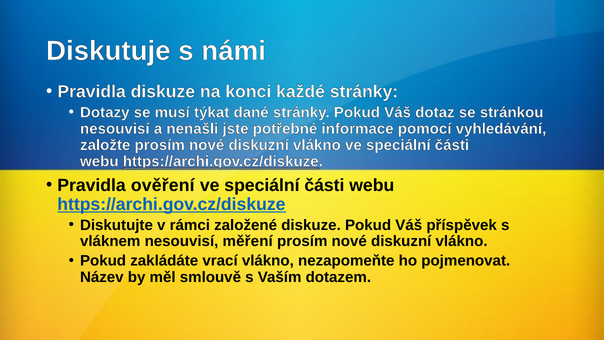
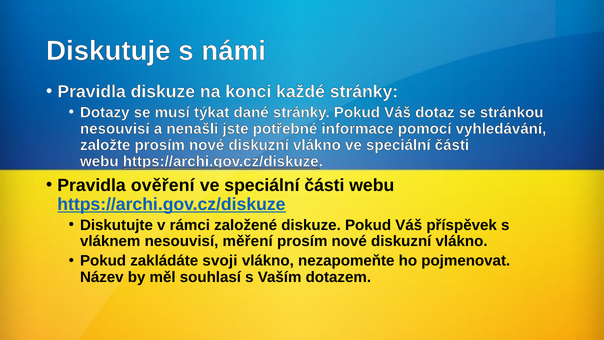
vrací: vrací -> svoji (220, 261)
smlouvě: smlouvě -> souhlasí (210, 277)
